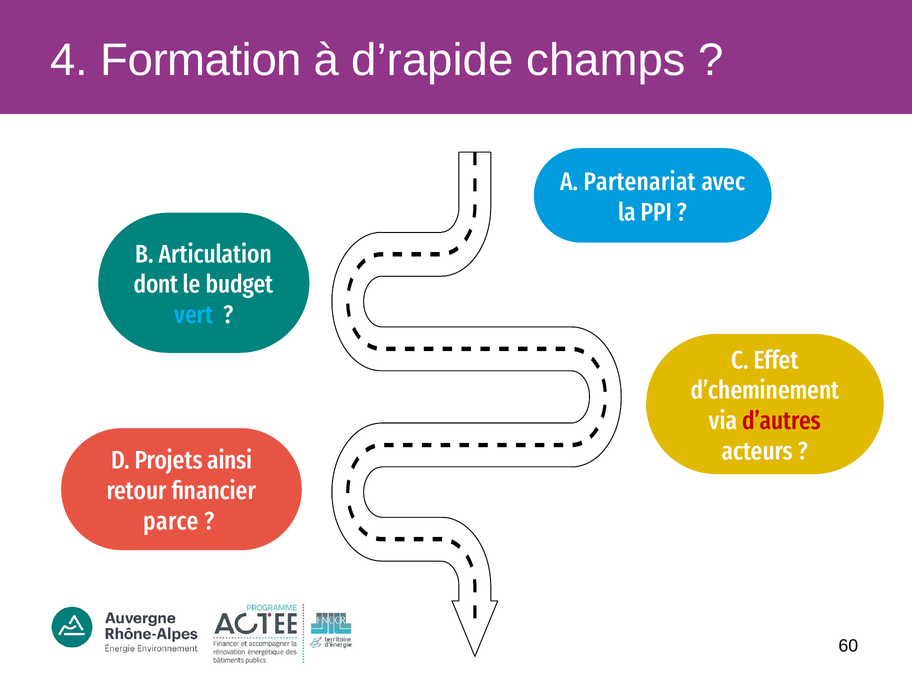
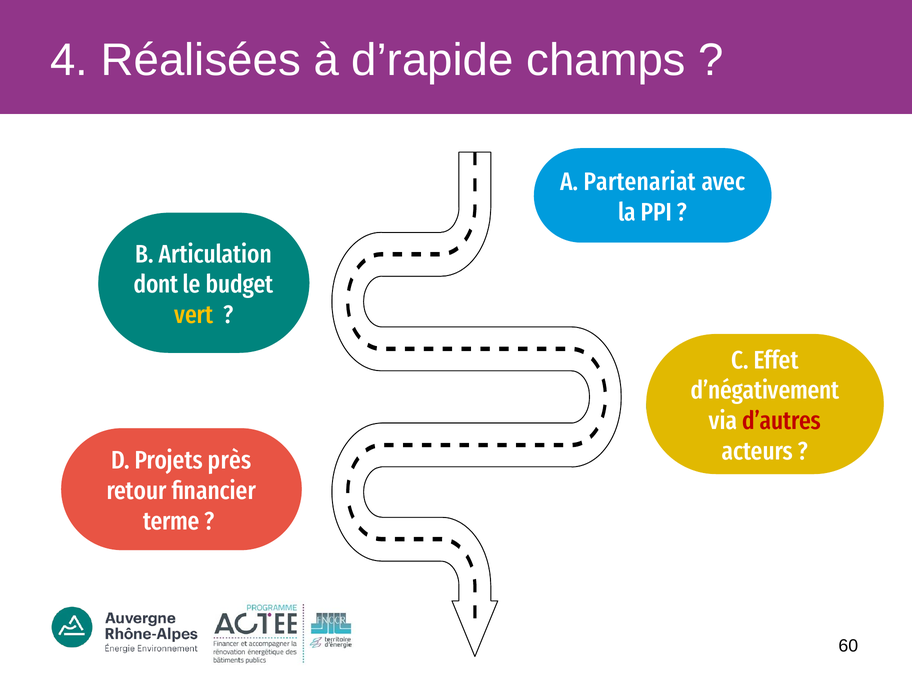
Formation: Formation -> Réalisées (201, 60)
vert colour: light blue -> yellow (194, 315)
d’cheminement: d’cheminement -> d’négativement (765, 391)
ainsi: ainsi -> près (230, 461)
parce: parce -> terme (171, 521)
